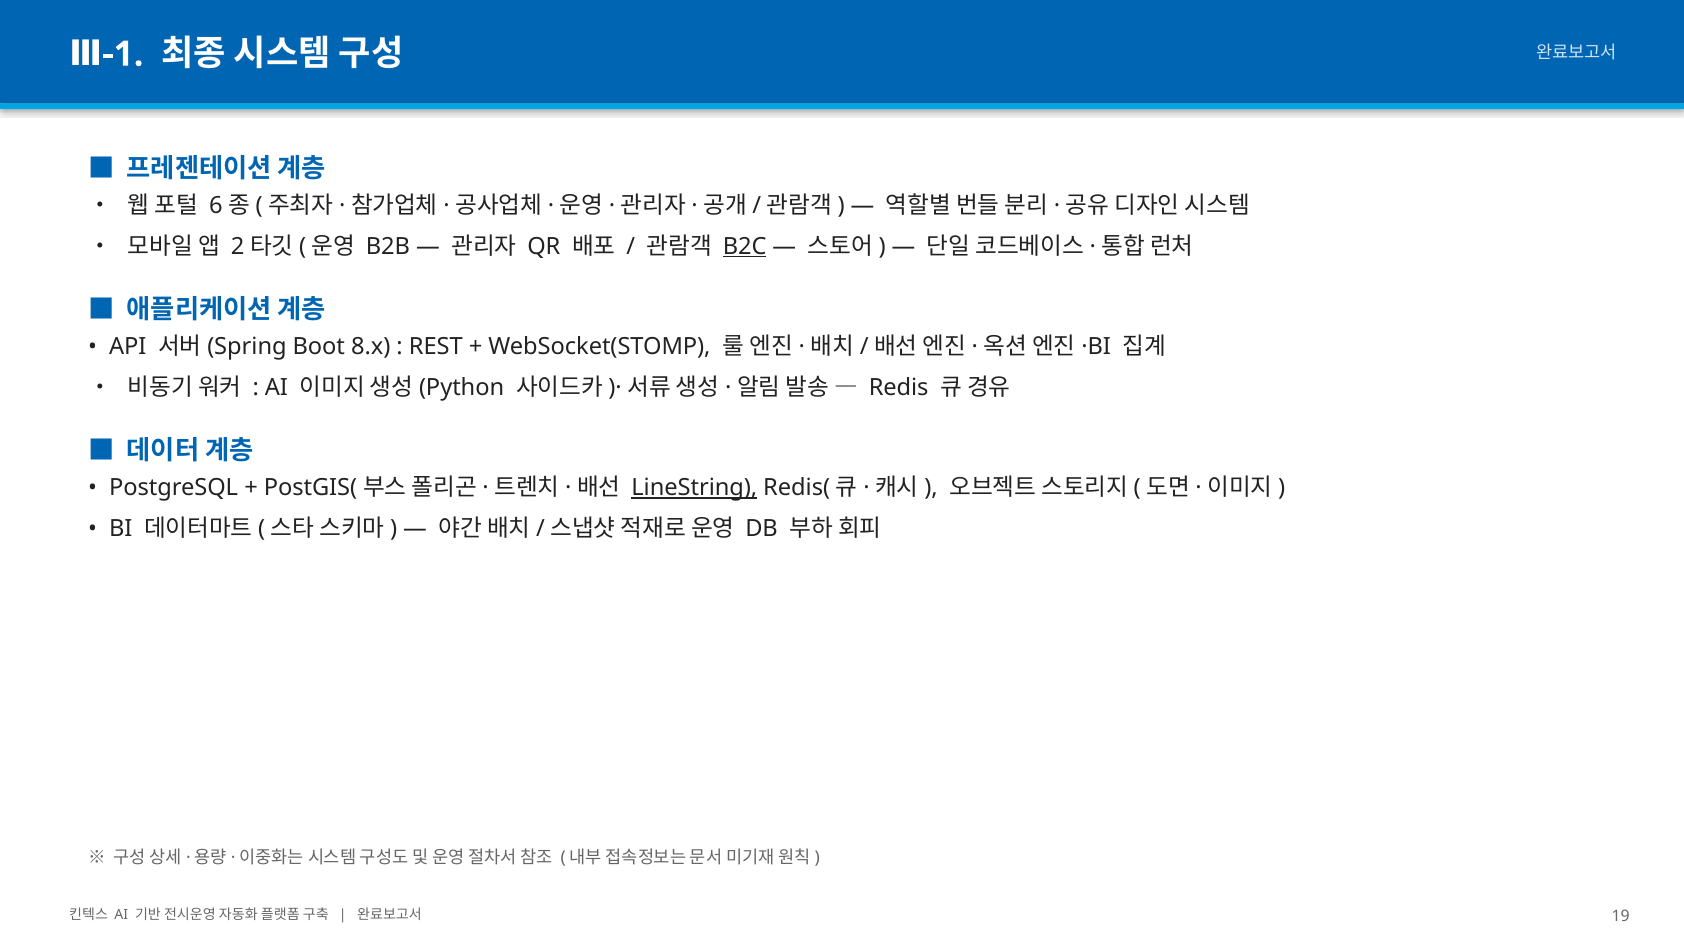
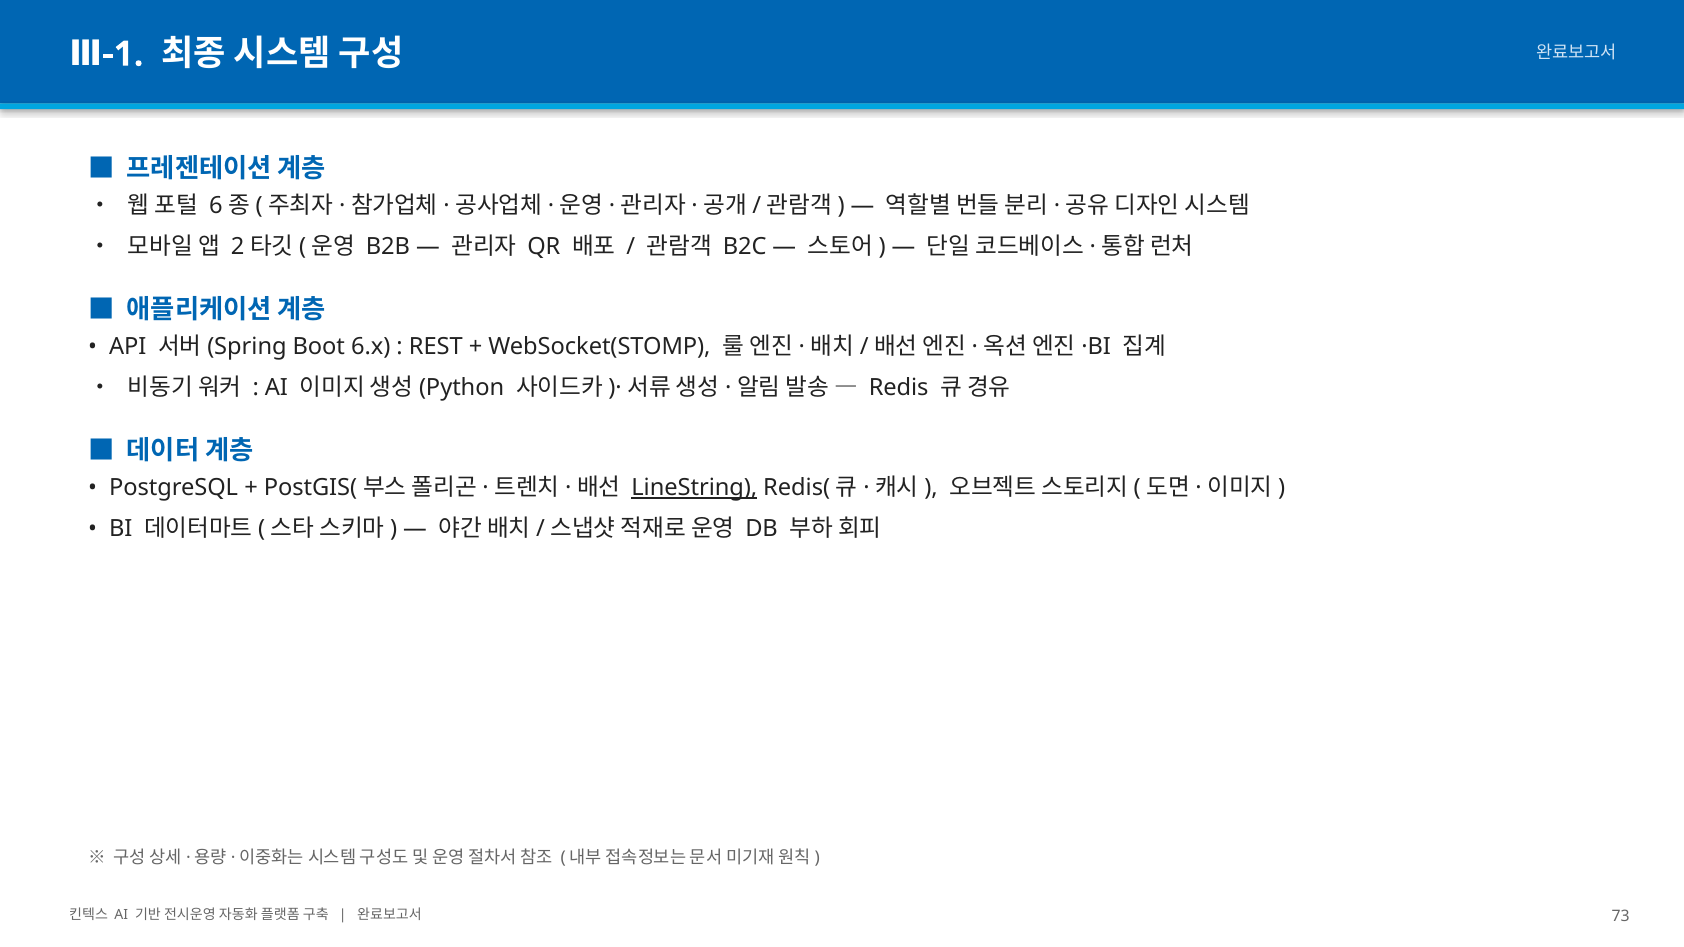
B2C underline: present -> none (745, 247)
8.x: 8.x -> 6.x (371, 347)
19: 19 -> 73 (1621, 916)
